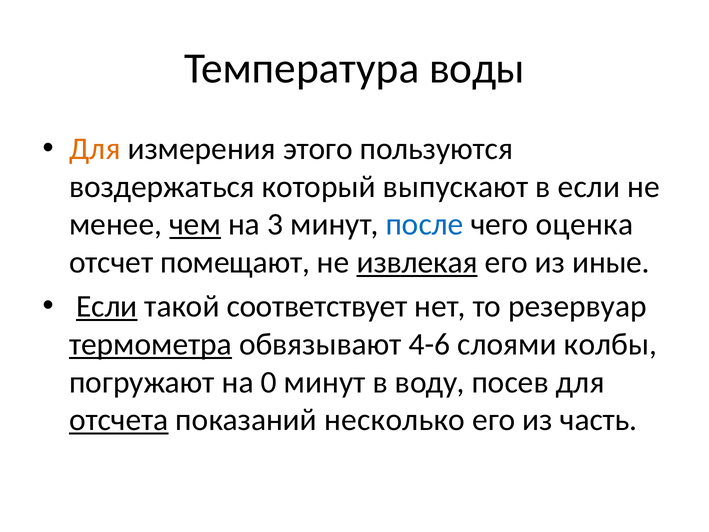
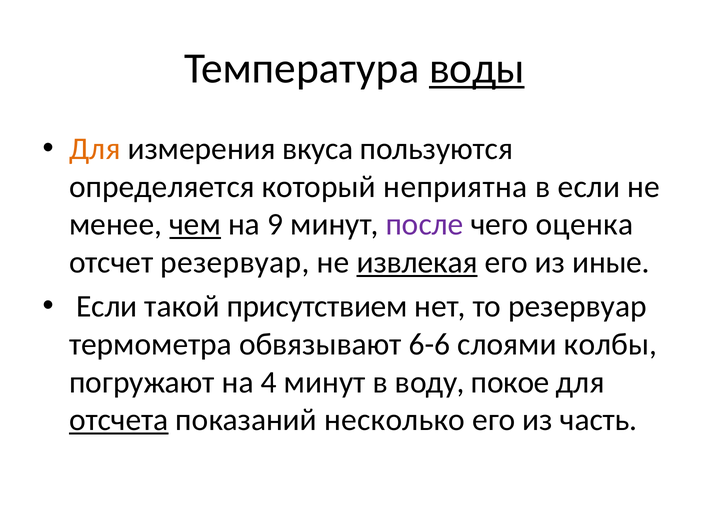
воды underline: none -> present (477, 69)
этого: этого -> вкуса (318, 149)
воздержаться: воздержаться -> определяется (162, 187)
выпускают: выпускают -> неприятна (455, 187)
3: 3 -> 9 (275, 224)
после colour: blue -> purple (425, 224)
отсчет помещают: помещают -> резервуар (235, 262)
Если underline: present -> none (107, 306)
соответствует: соответствует -> присутствием (317, 306)
термометра underline: present -> none (151, 344)
4-6: 4-6 -> 6-6 (429, 344)
0: 0 -> 4 (269, 382)
посев: посев -> покое (510, 382)
